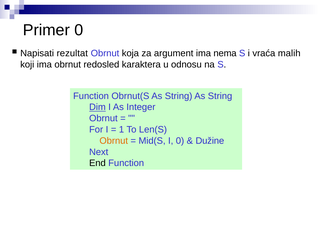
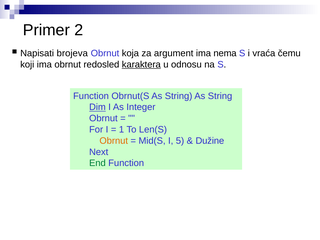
Primer 0: 0 -> 2 (79, 30)
rezultat: rezultat -> brojeva (72, 53)
malih: malih -> čemu (289, 53)
karaktera underline: none -> present (141, 64)
I 0: 0 -> 5 (180, 141)
End colour: black -> green (97, 163)
